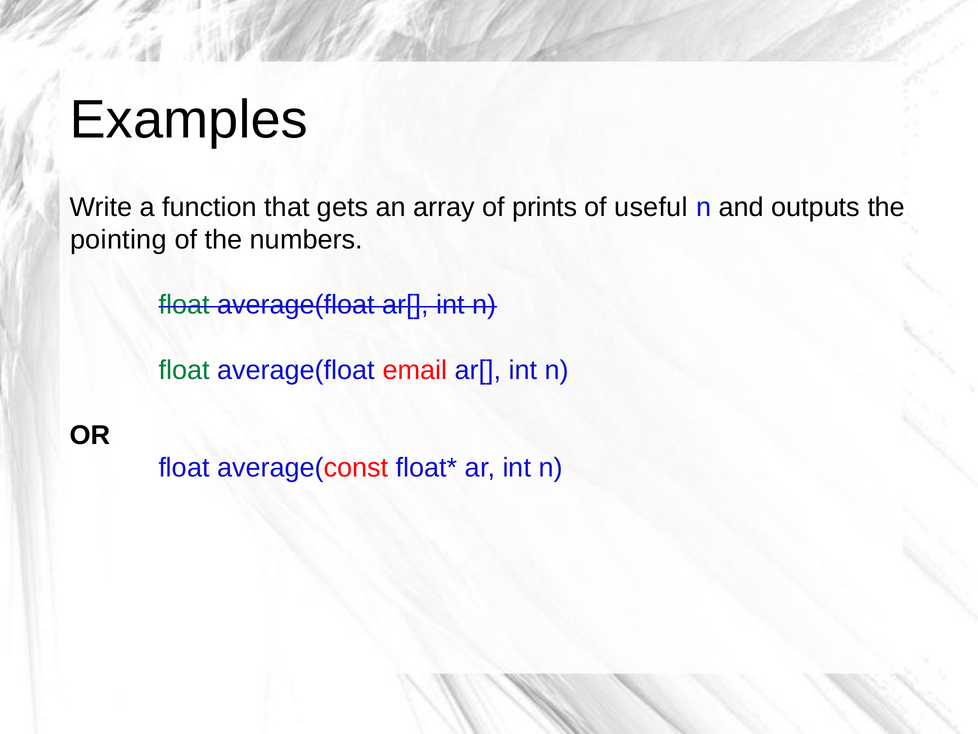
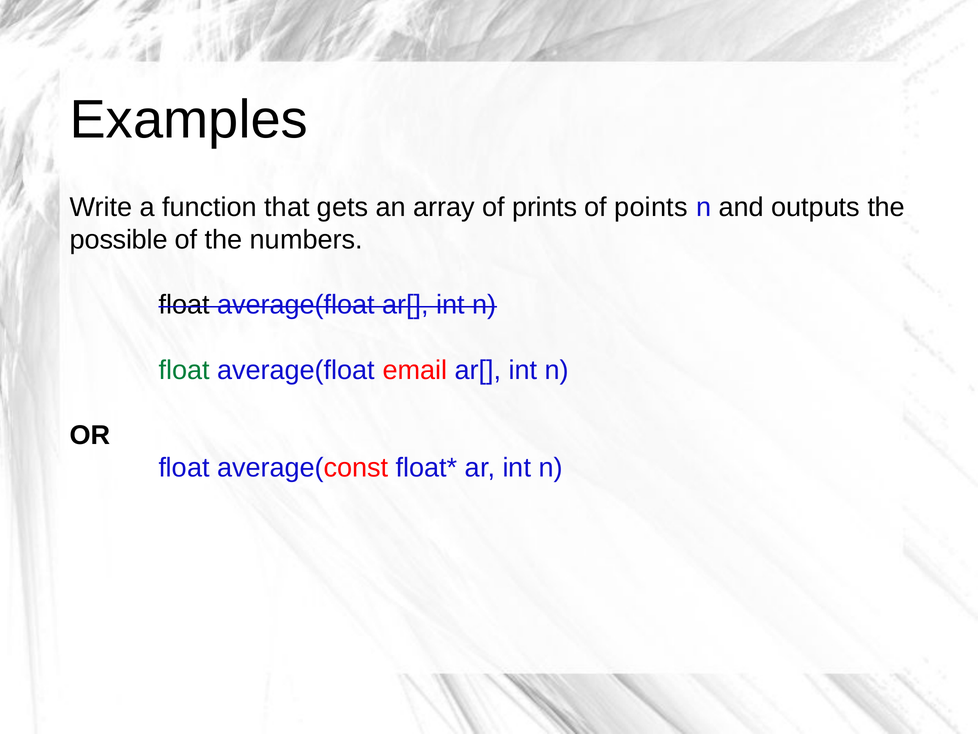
useful: useful -> points (651, 207)
pointing: pointing -> possible (119, 240)
float colour: green -> black (184, 305)
